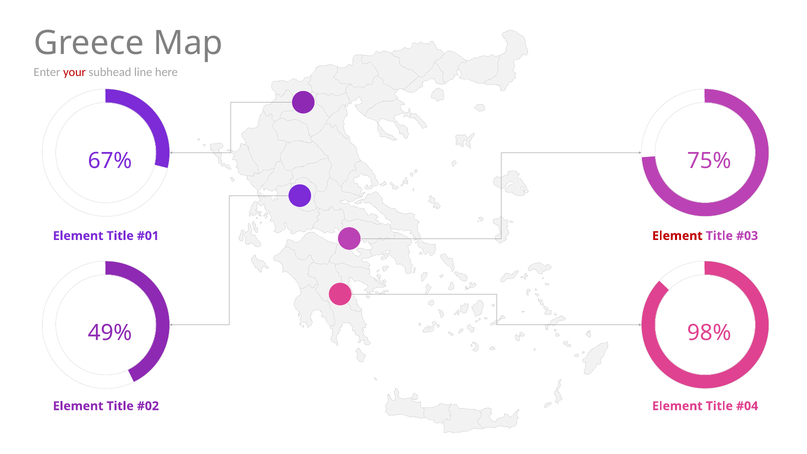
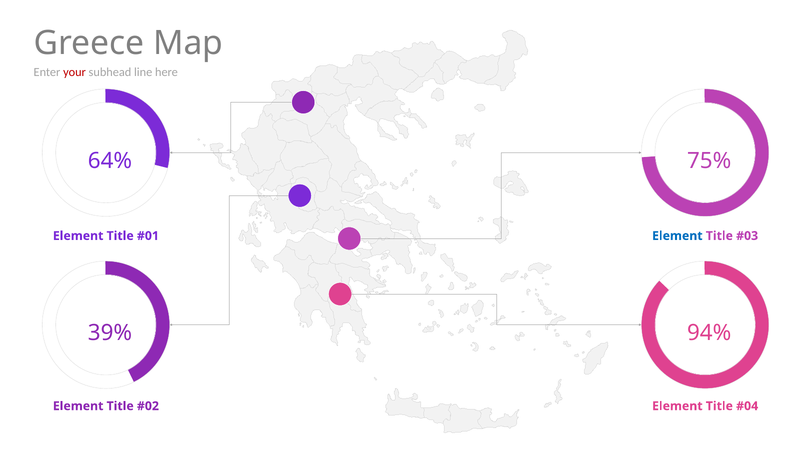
67%: 67% -> 64% (110, 161)
Element colour: red -> blue (677, 236)
49%: 49% -> 39% (110, 333)
98%: 98% -> 94% (709, 333)
